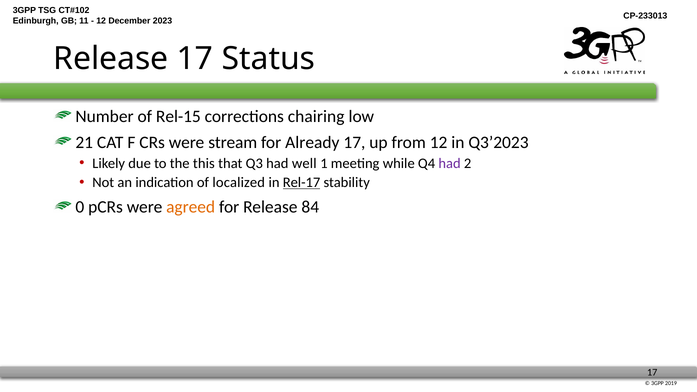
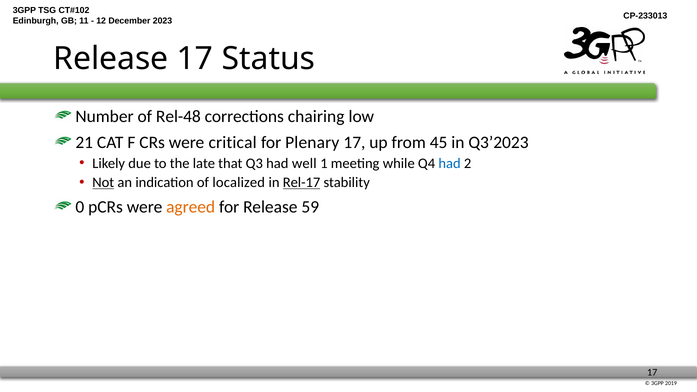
Rel-15: Rel-15 -> Rel-48 (178, 116)
stream: stream -> critical (233, 142)
Already: Already -> Plenary (312, 142)
from 12: 12 -> 45 (439, 142)
this: this -> late (204, 163)
had colour: purple -> blue (450, 163)
Not underline: none -> present (103, 183)
84: 84 -> 59 (310, 207)
